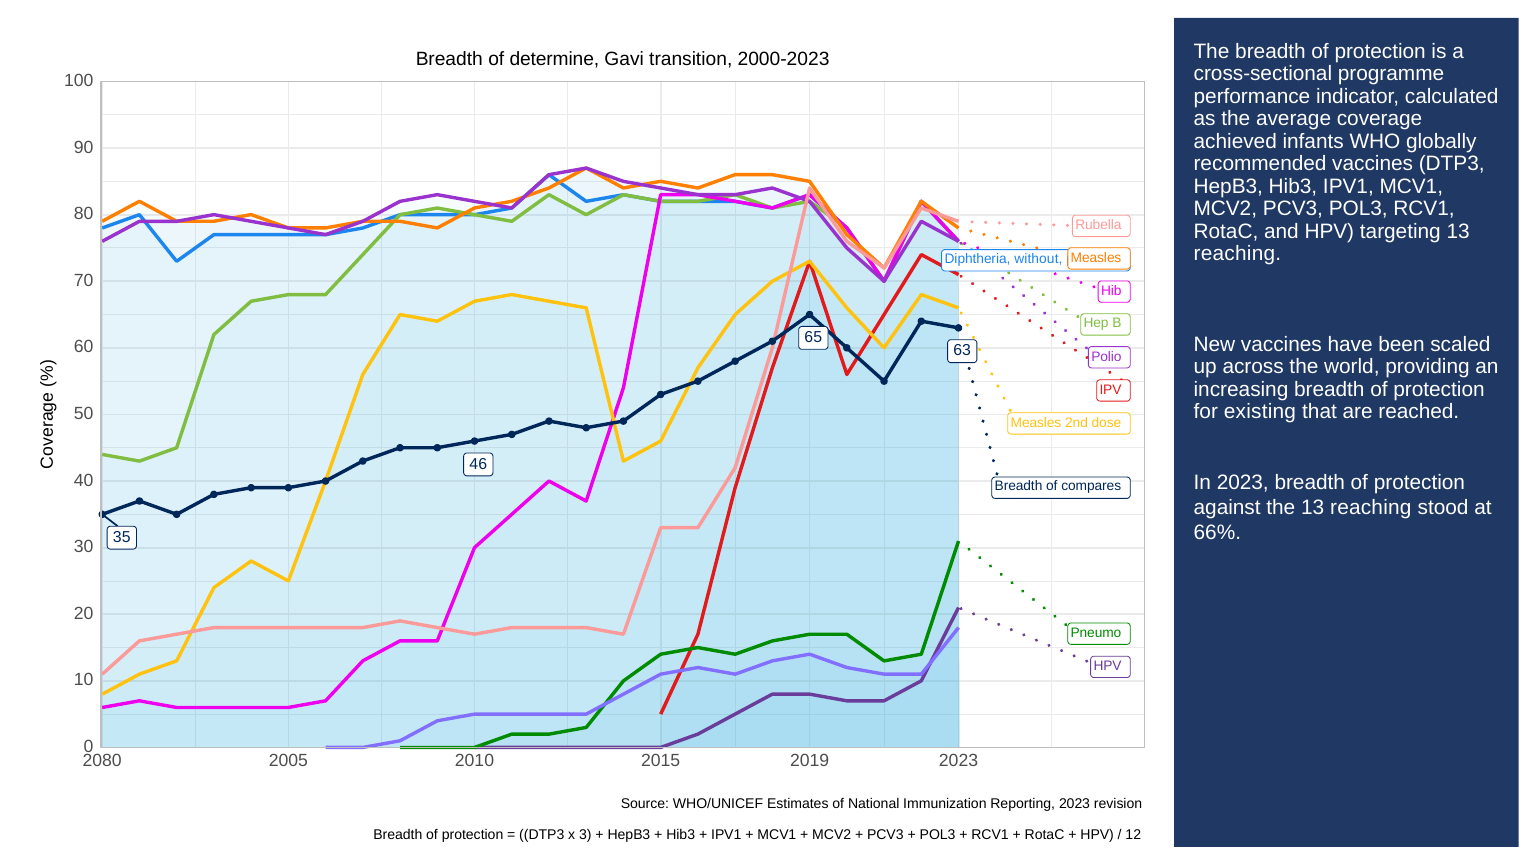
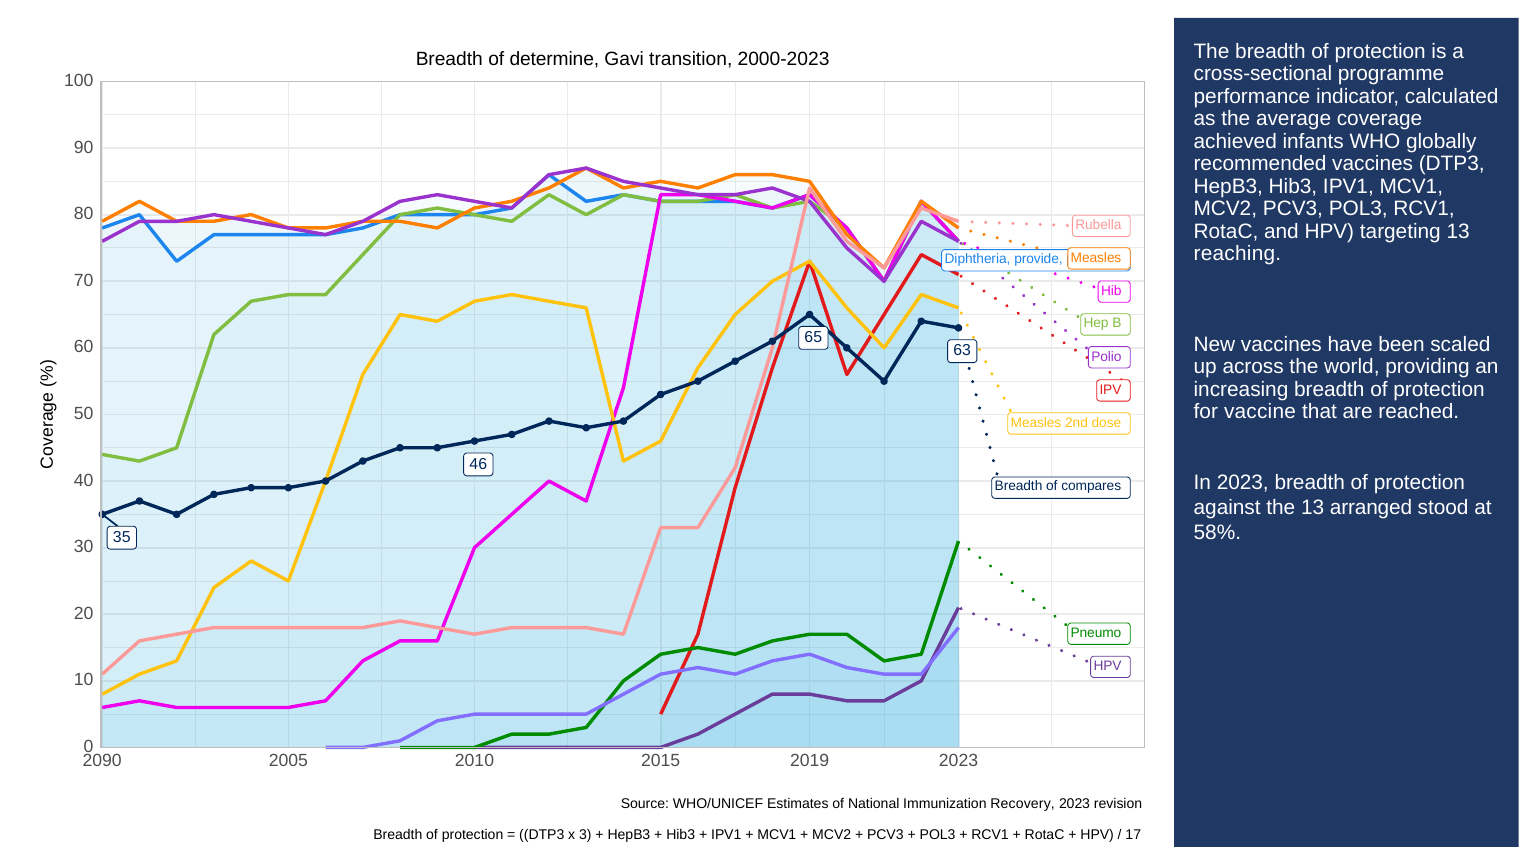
without: without -> provide (1039, 259)
existing: existing -> vaccine (1260, 412)
the 13 reaching: reaching -> arranged (1371, 508)
66%: 66% -> 58% (1217, 533)
2080: 2080 -> 2090 (102, 761)
Reporting: Reporting -> Recovery (1023, 804)
12: 12 -> 17 (1133, 835)
